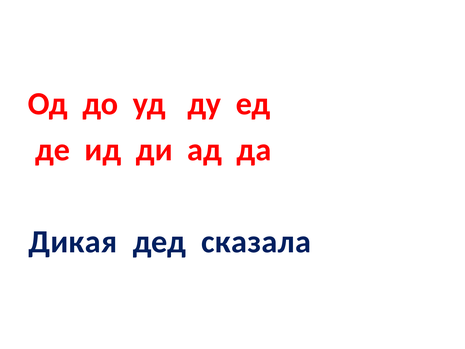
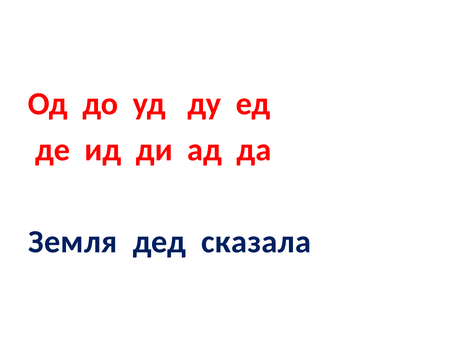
Дикая: Дикая -> Земля (73, 242)
